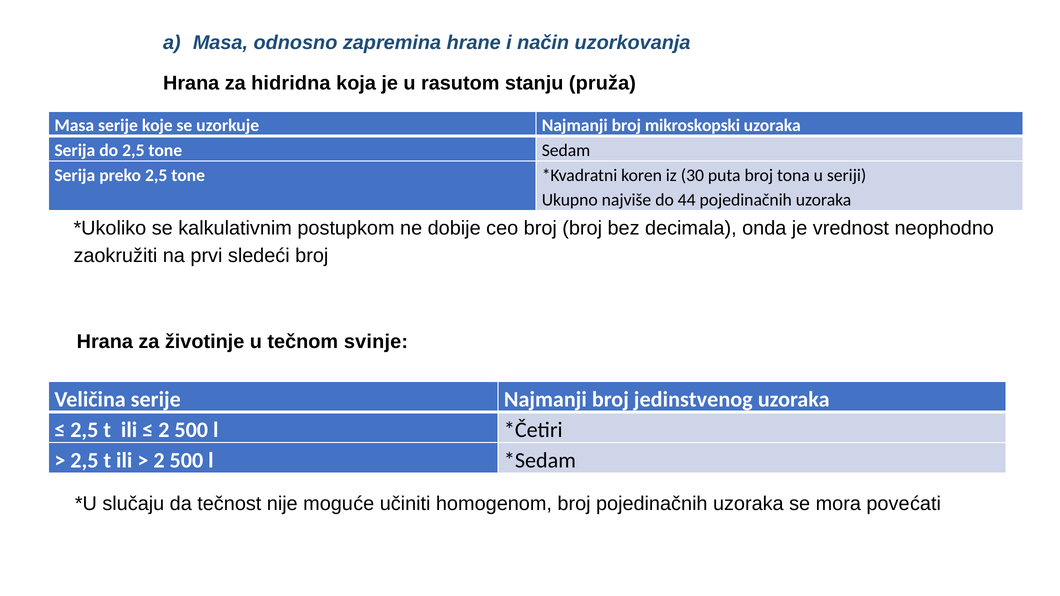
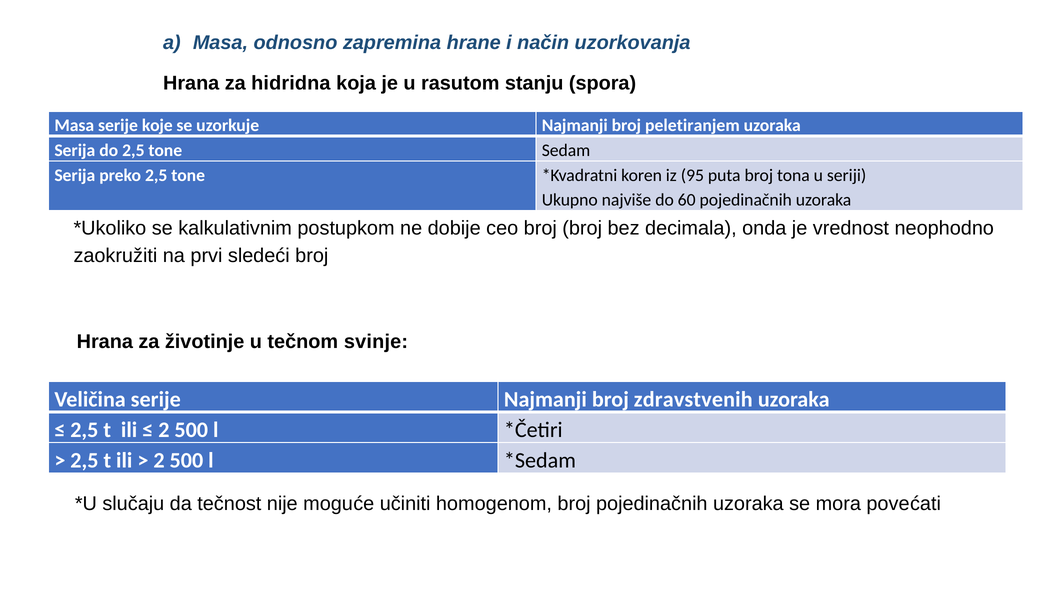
pruža: pruža -> spora (603, 83)
mikroskopski: mikroskopski -> peletiranjem (692, 126)
30: 30 -> 95 (692, 175)
44: 44 -> 60 (687, 200)
jedinstvenog: jedinstvenog -> zdravstvenih (693, 400)
